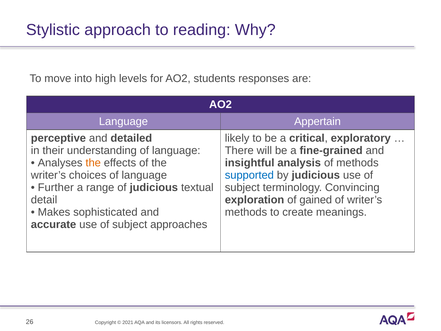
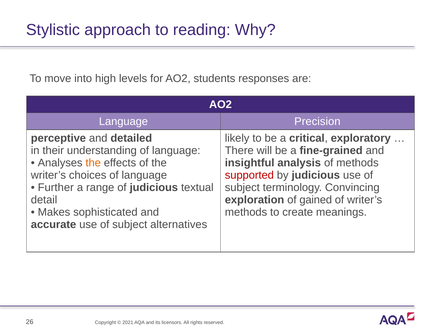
Appertain: Appertain -> Precision (317, 121)
supported colour: blue -> red (249, 175)
approaches: approaches -> alternatives (179, 224)
